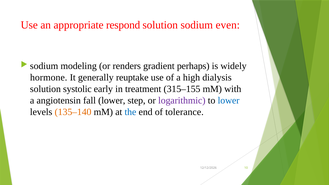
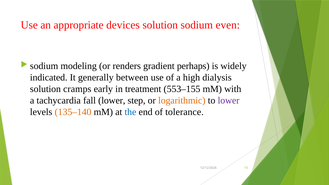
respond: respond -> devices (123, 25)
hormone: hormone -> indicated (49, 77)
reuptake: reuptake -> between (132, 77)
systolic: systolic -> cramps (77, 89)
315–155: 315–155 -> 553–155 (182, 89)
angiotensin: angiotensin -> tachycardia (59, 100)
logarithmic colour: purple -> orange (182, 100)
lower colour: blue -> purple (229, 100)
